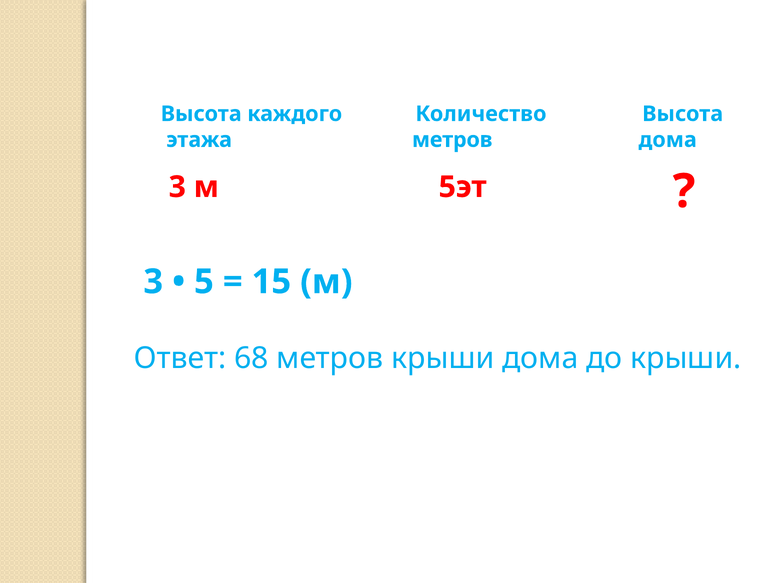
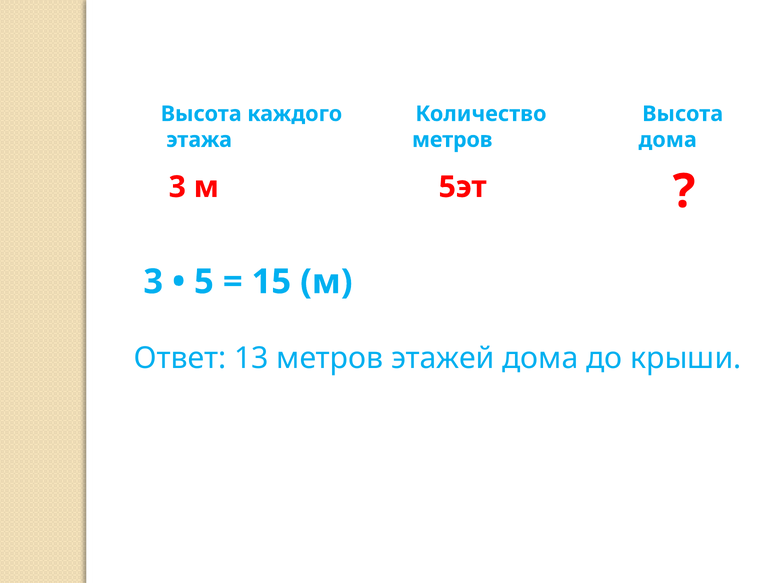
68: 68 -> 13 (251, 359)
метров крыши: крыши -> этажей (443, 359)
